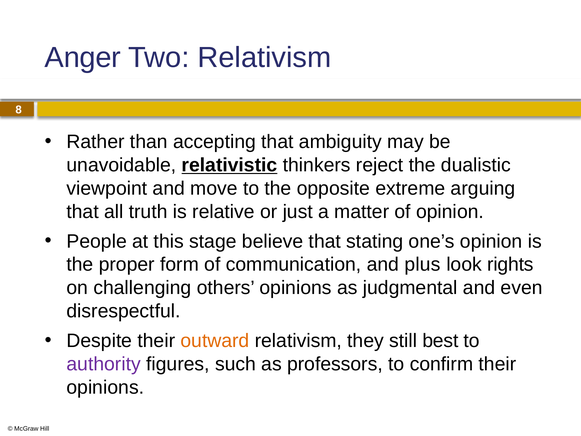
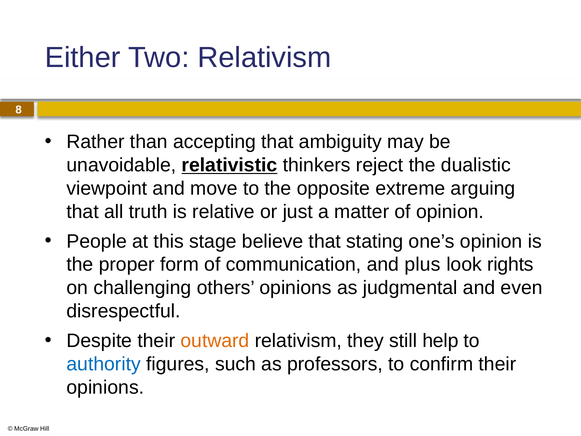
Anger: Anger -> Either (83, 58)
best: best -> help (440, 341)
authority colour: purple -> blue (104, 364)
